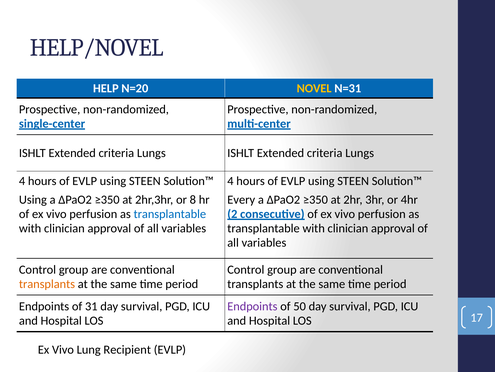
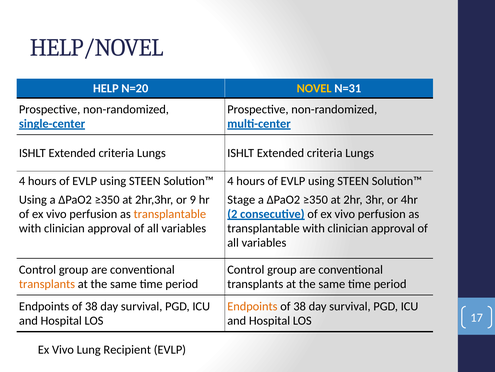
8: 8 -> 9 (193, 199)
Every: Every -> Stage (241, 199)
transplantable colour: blue -> orange (170, 214)
31: 31 -> 38 (91, 306)
Endpoints colour: purple -> orange (252, 306)
50: 50 -> 38 (300, 306)
